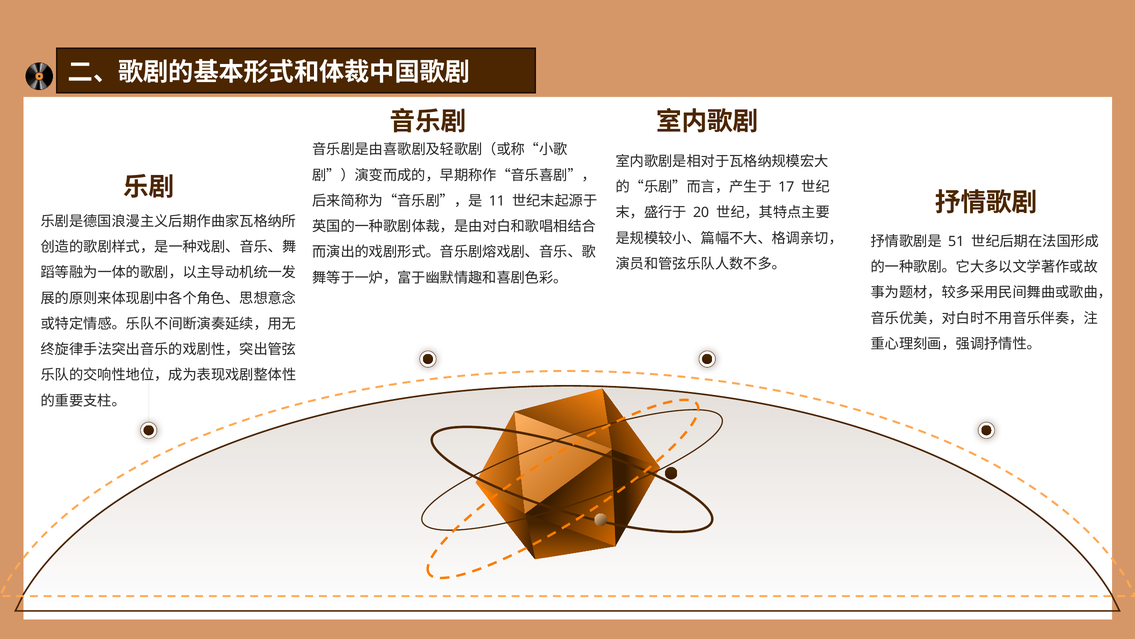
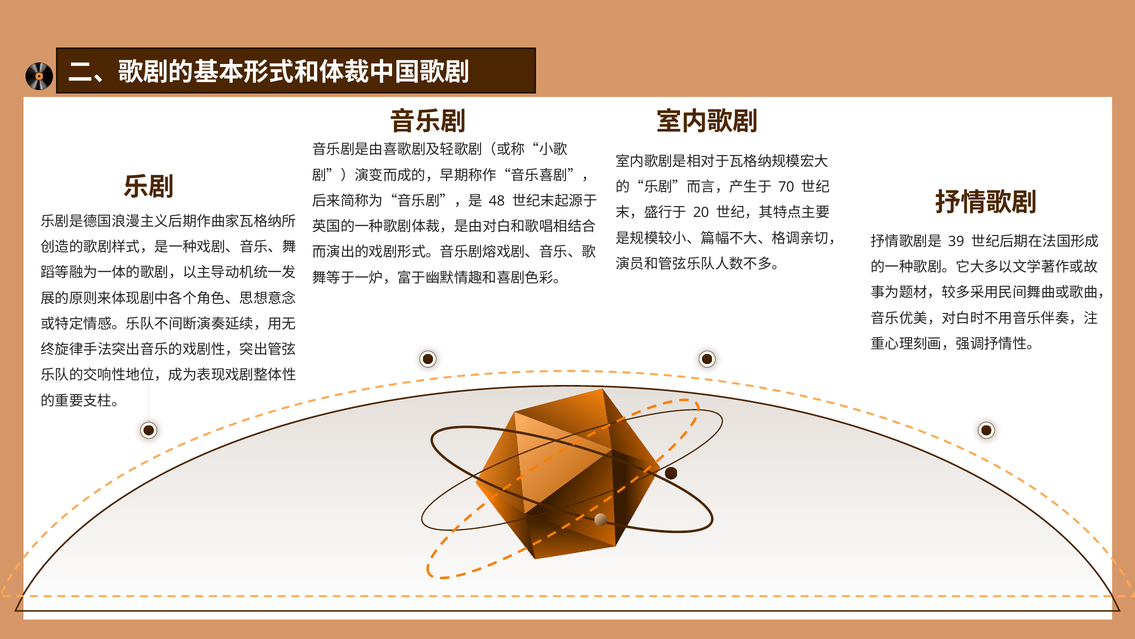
17: 17 -> 70 (786, 187)
11: 11 -> 48 (497, 201)
51: 51 -> 39 (956, 241)
